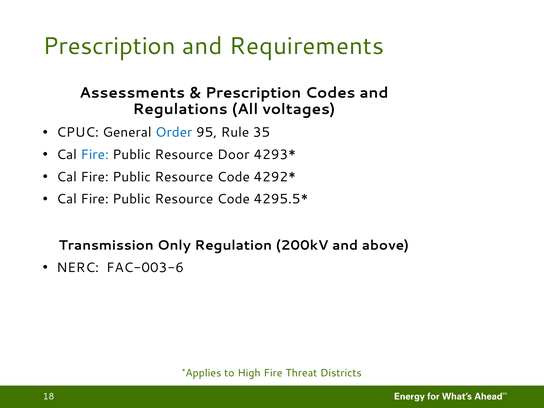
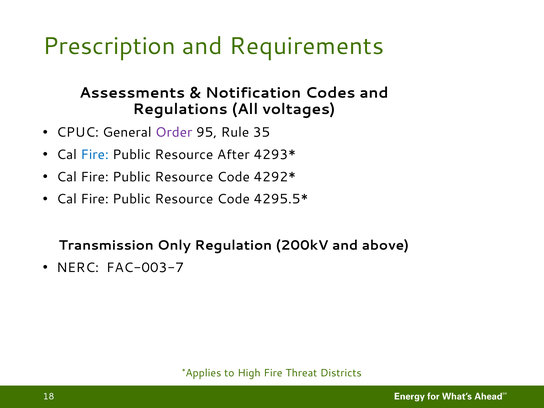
Prescription: Prescription -> Notification (253, 93)
Order colour: blue -> purple (174, 132)
Door: Door -> After (233, 155)
FAC-003-6: FAC-003-6 -> FAC-003-7 (145, 268)
